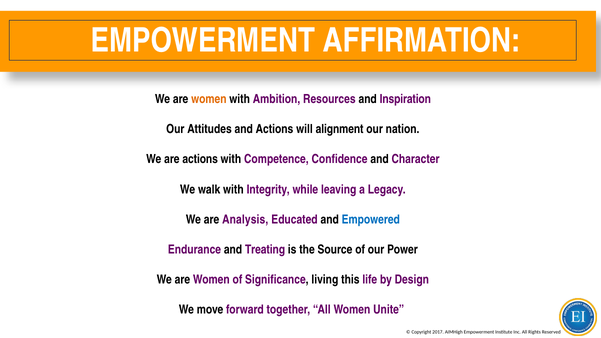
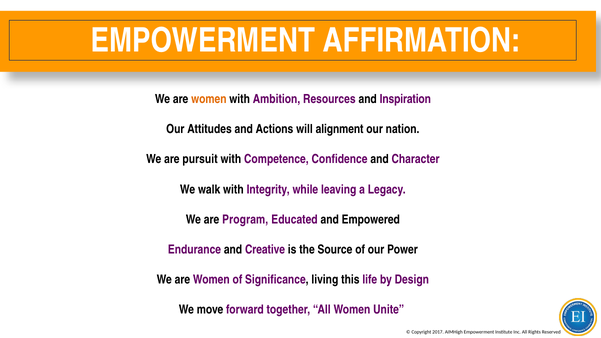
are actions: actions -> pursuit (200, 159)
Analysis: Analysis -> Program (245, 220)
Empowered colour: blue -> black (371, 220)
Treating: Treating -> Creative (265, 250)
